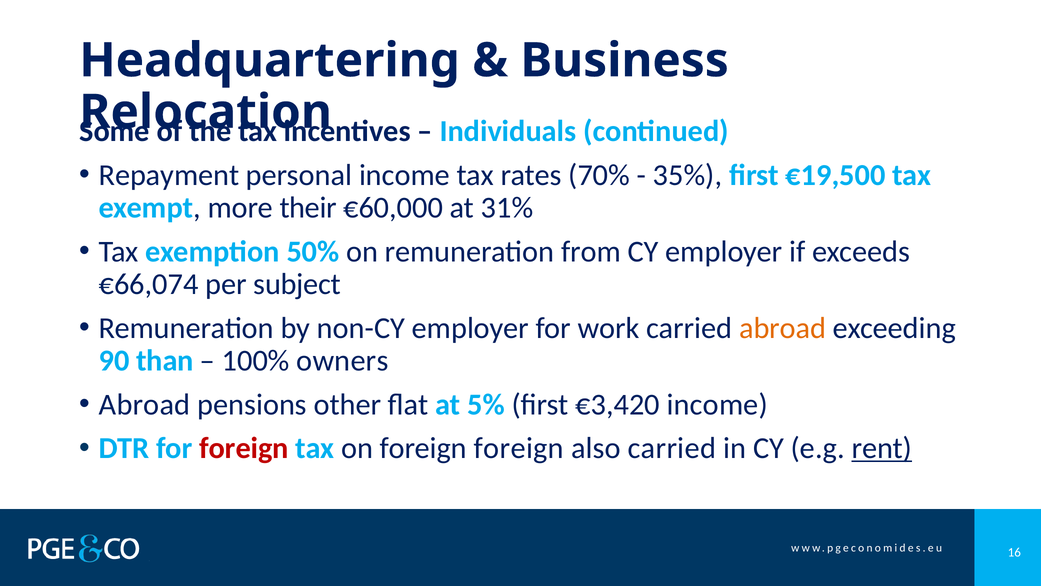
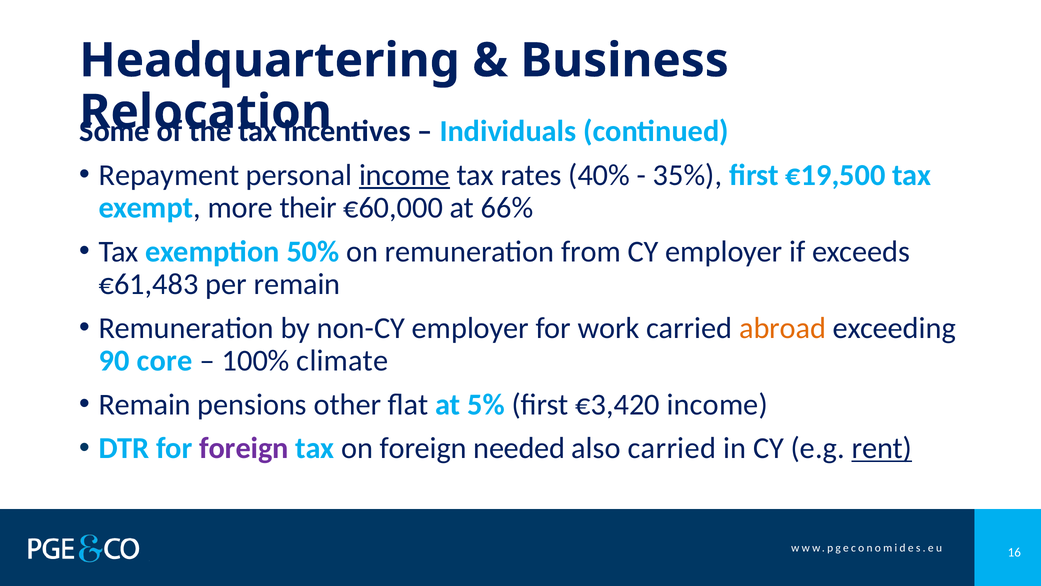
income underline: none -> present (404, 175)
70%: 70% -> 40% (599, 175)
31%: 31% -> 66% (507, 208)
€66,074: €66,074 -> €61,483 (149, 284)
per subject: subject -> remain (297, 284)
than: than -> core (165, 361)
owners: owners -> climate (342, 361)
Abroad: Abroad -> Remain (145, 404)
foreign colour: red -> purple (244, 448)
foreign foreign: foreign -> needed (519, 448)
